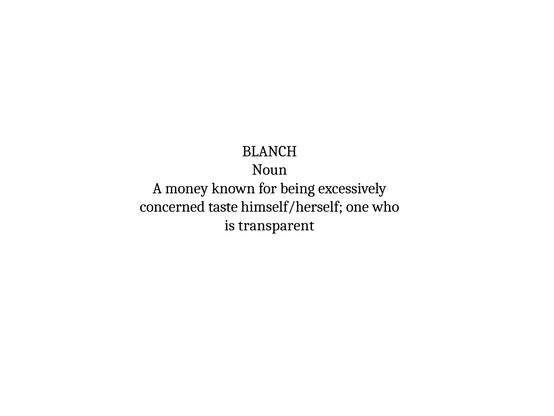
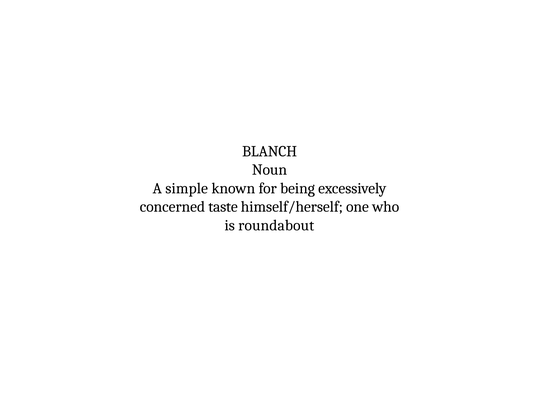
money: money -> simple (187, 188)
transparent: transparent -> roundabout (276, 225)
